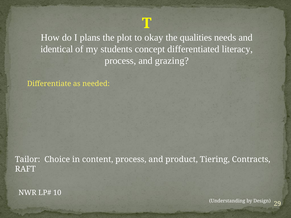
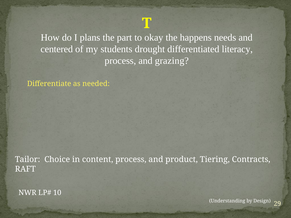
plot: plot -> part (124, 38)
qualities: qualities -> happens (196, 38)
identical: identical -> centered (57, 49)
concept: concept -> drought (150, 49)
